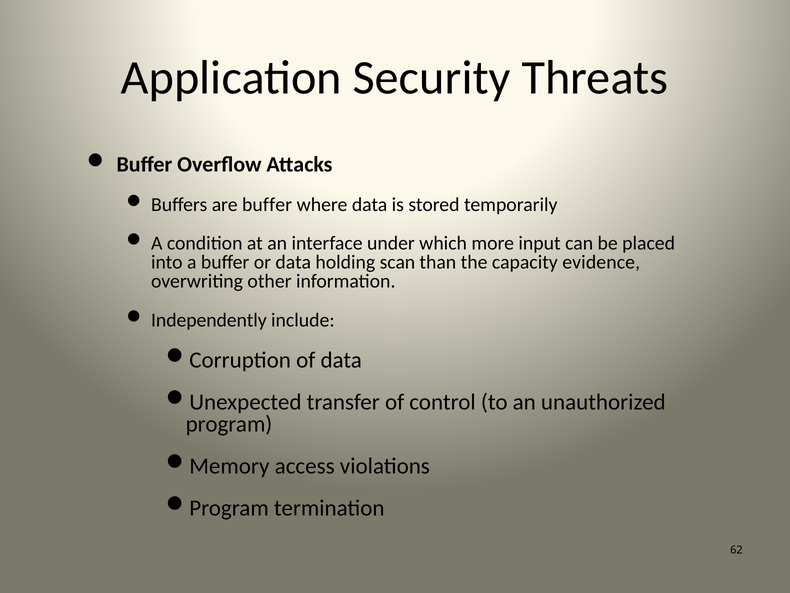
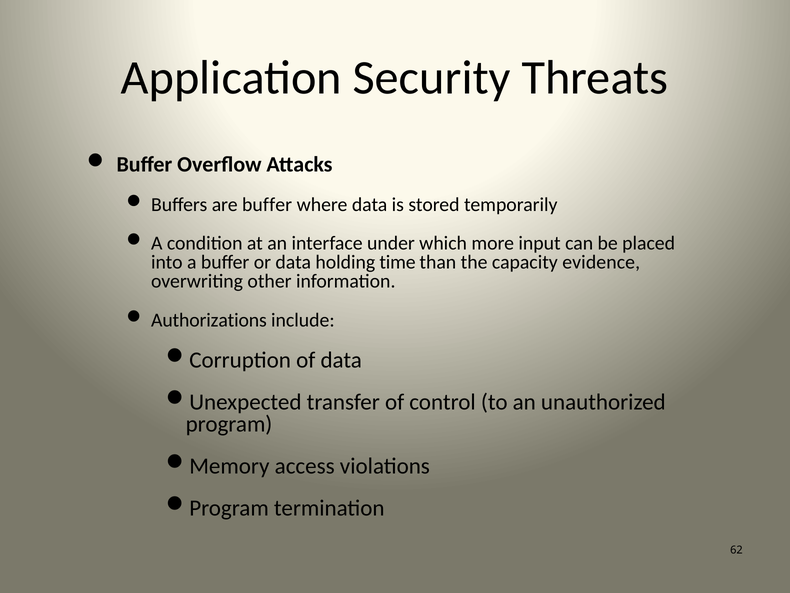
scan: scan -> time (398, 262)
Independently: Independently -> Authorizations (209, 320)
